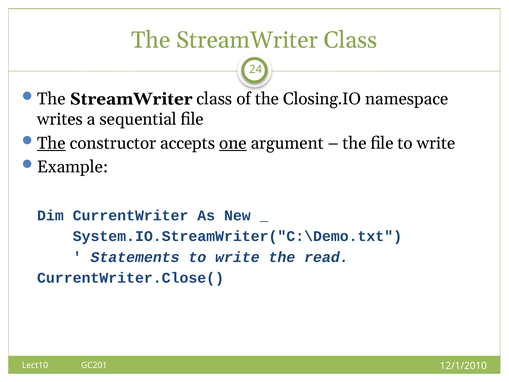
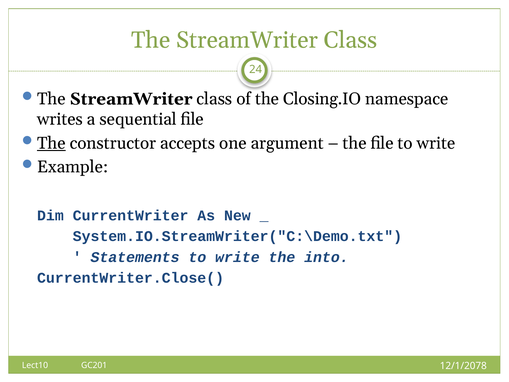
one underline: present -> none (233, 143)
read: read -> into (326, 257)
12/1/2010: 12/1/2010 -> 12/1/2078 (463, 366)
